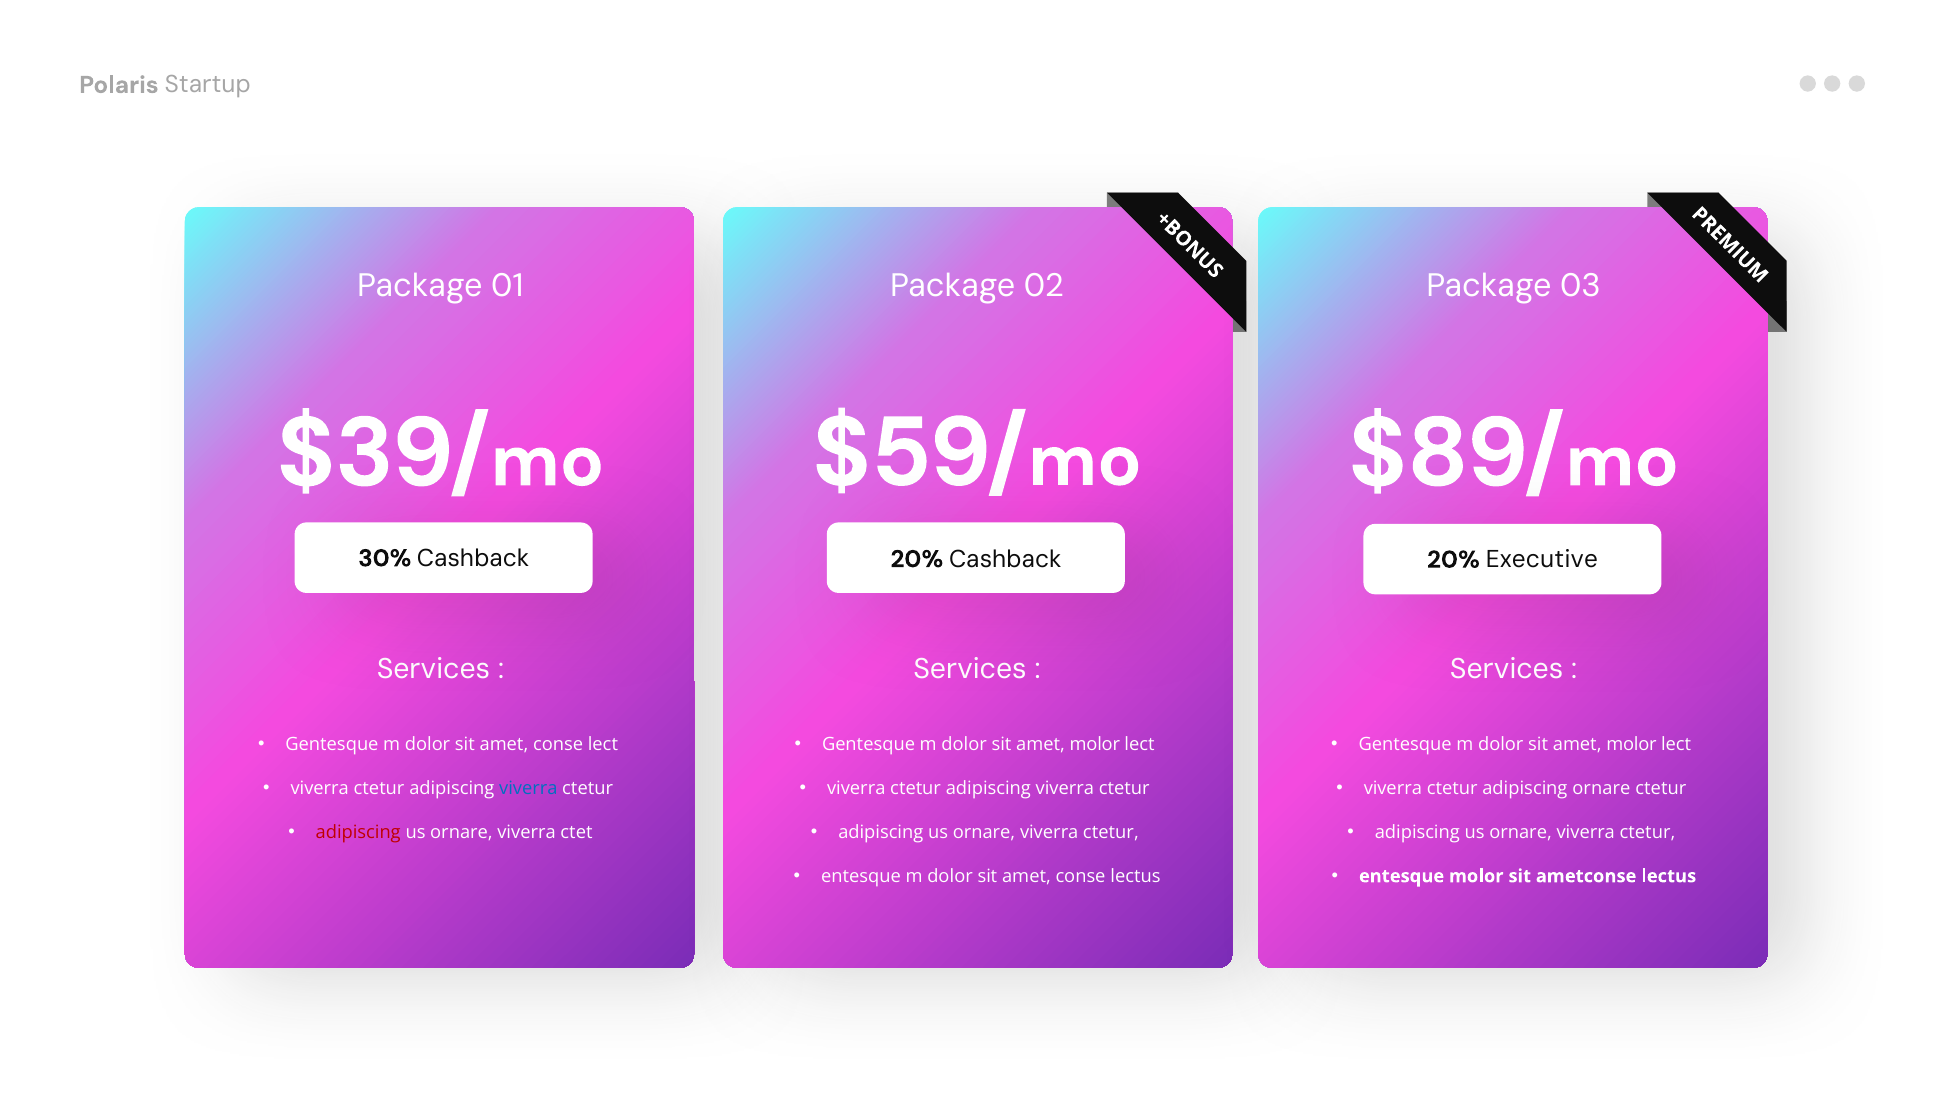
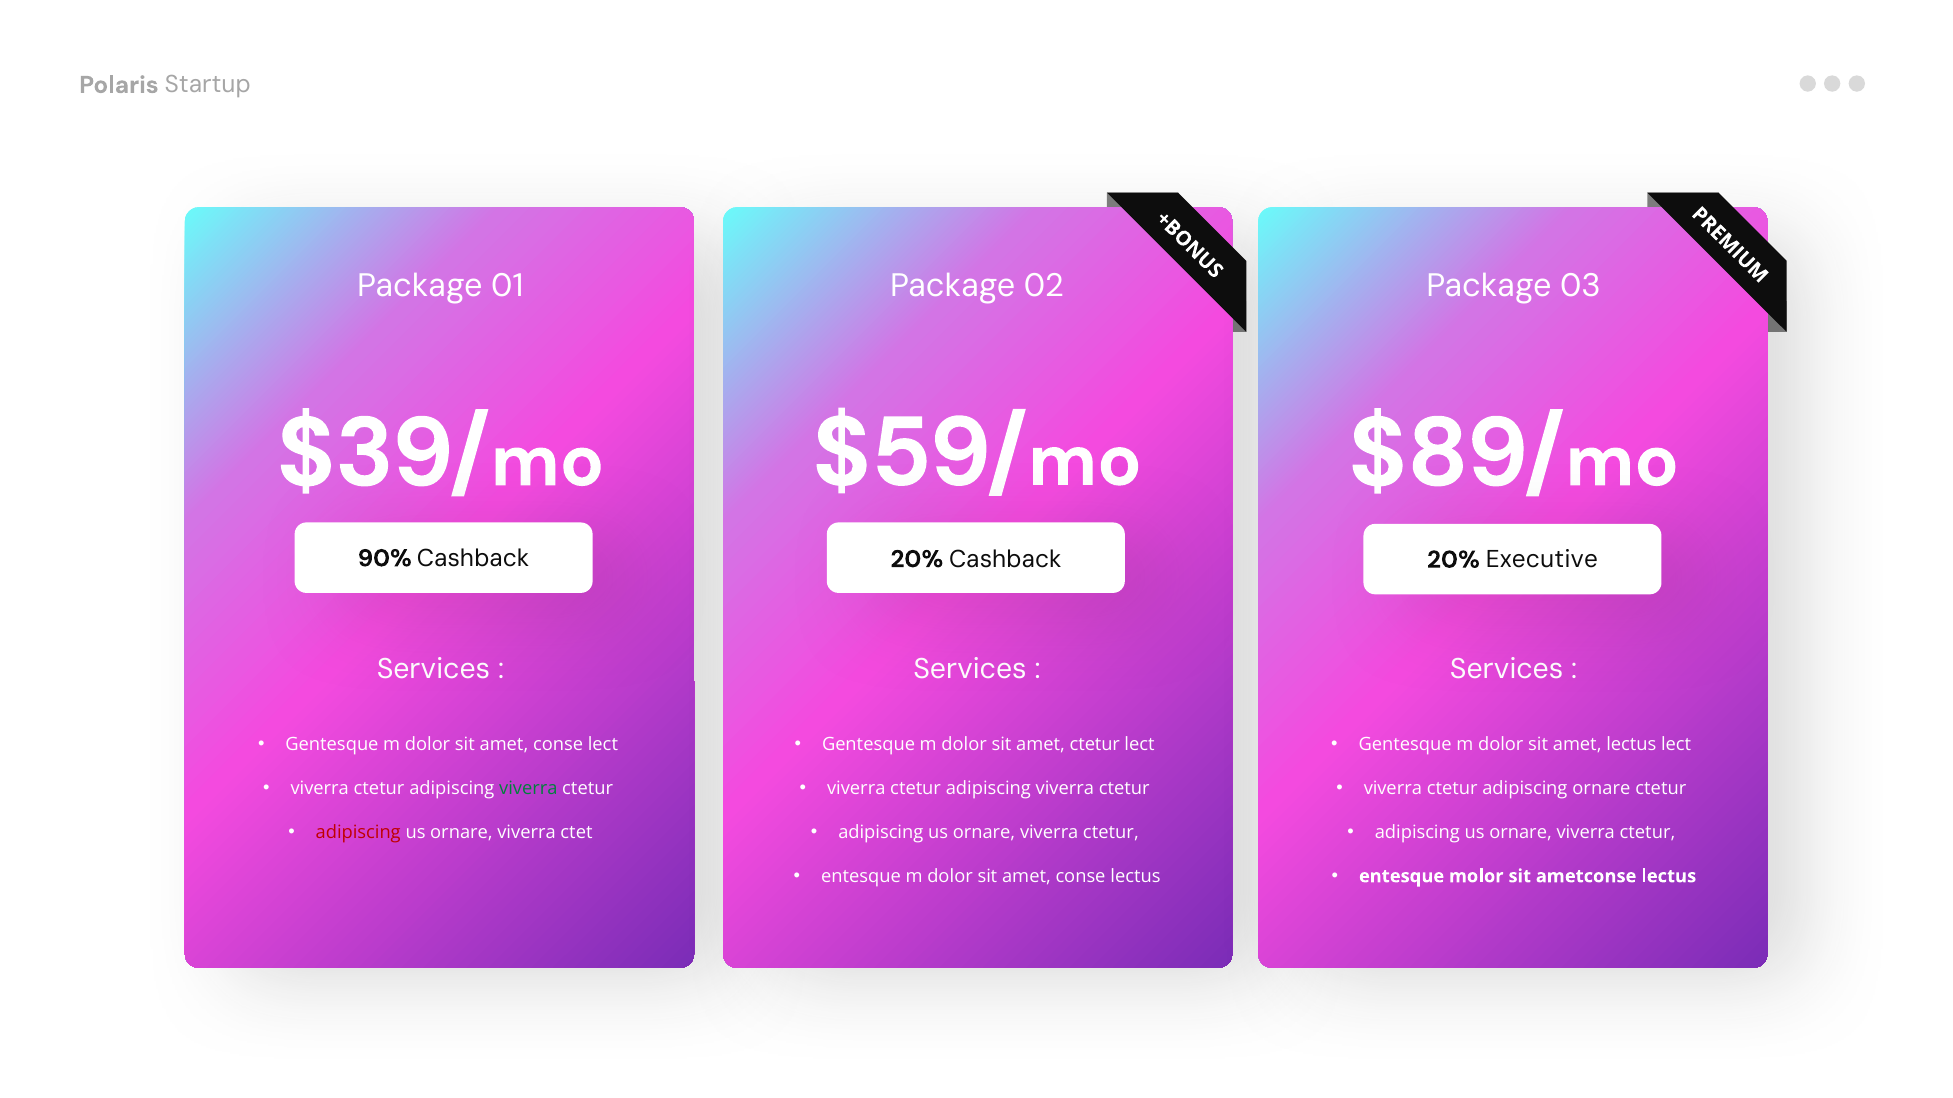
30%: 30% -> 90% (385, 559)
molor: molor -> ctetur (1095, 744)
molor: molor -> lectus (1631, 744)
viverra colour: blue -> green (528, 789)
